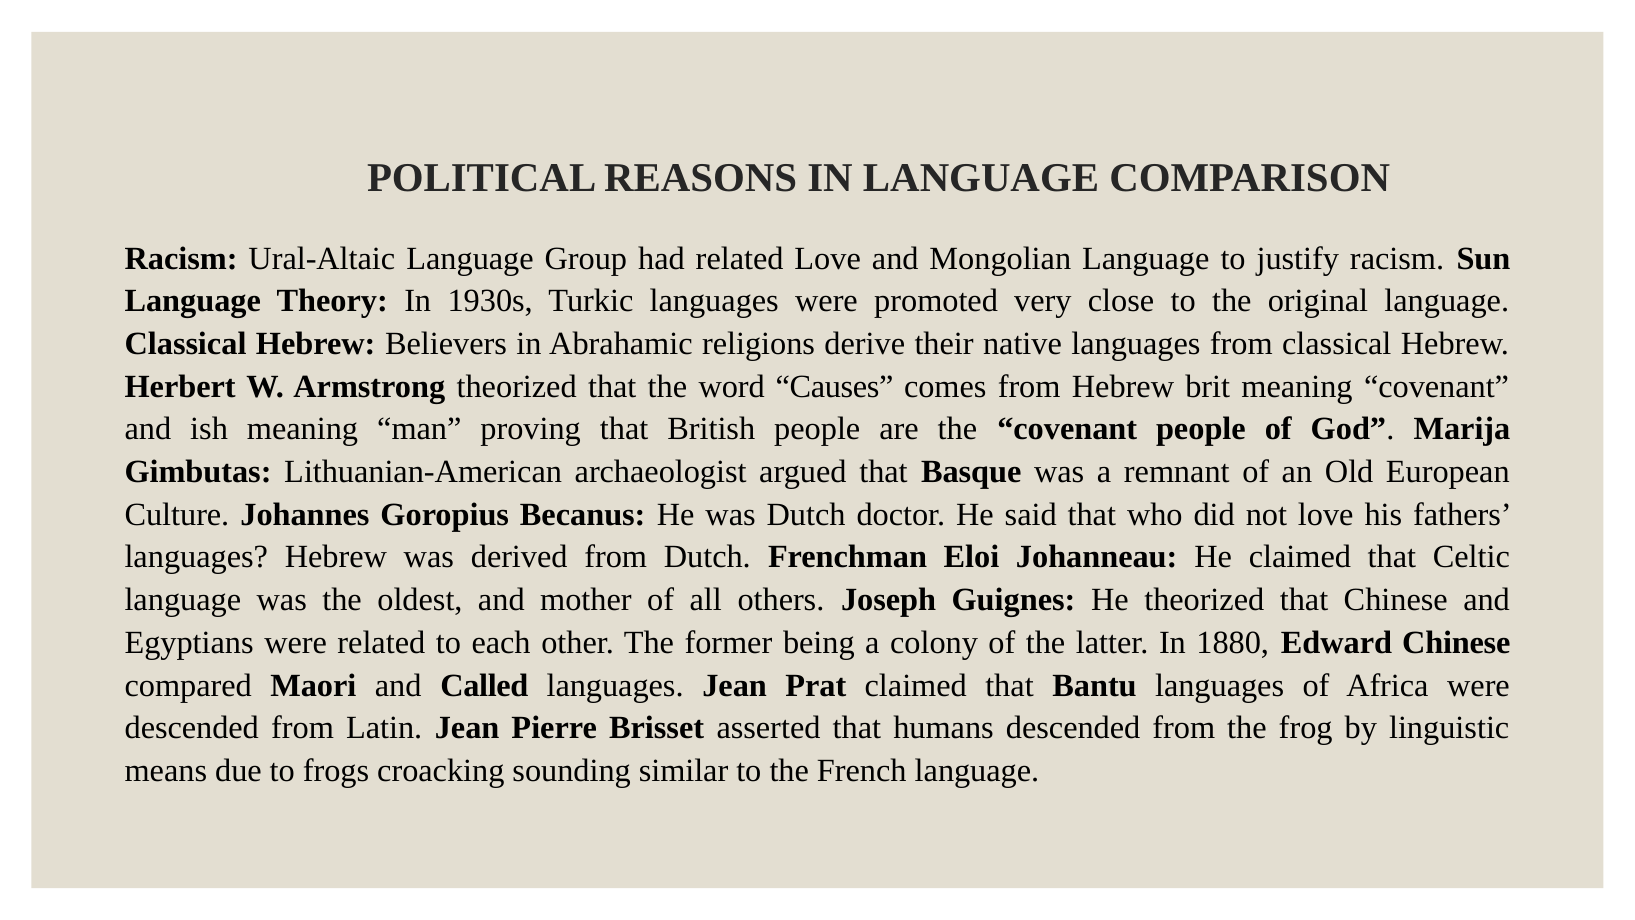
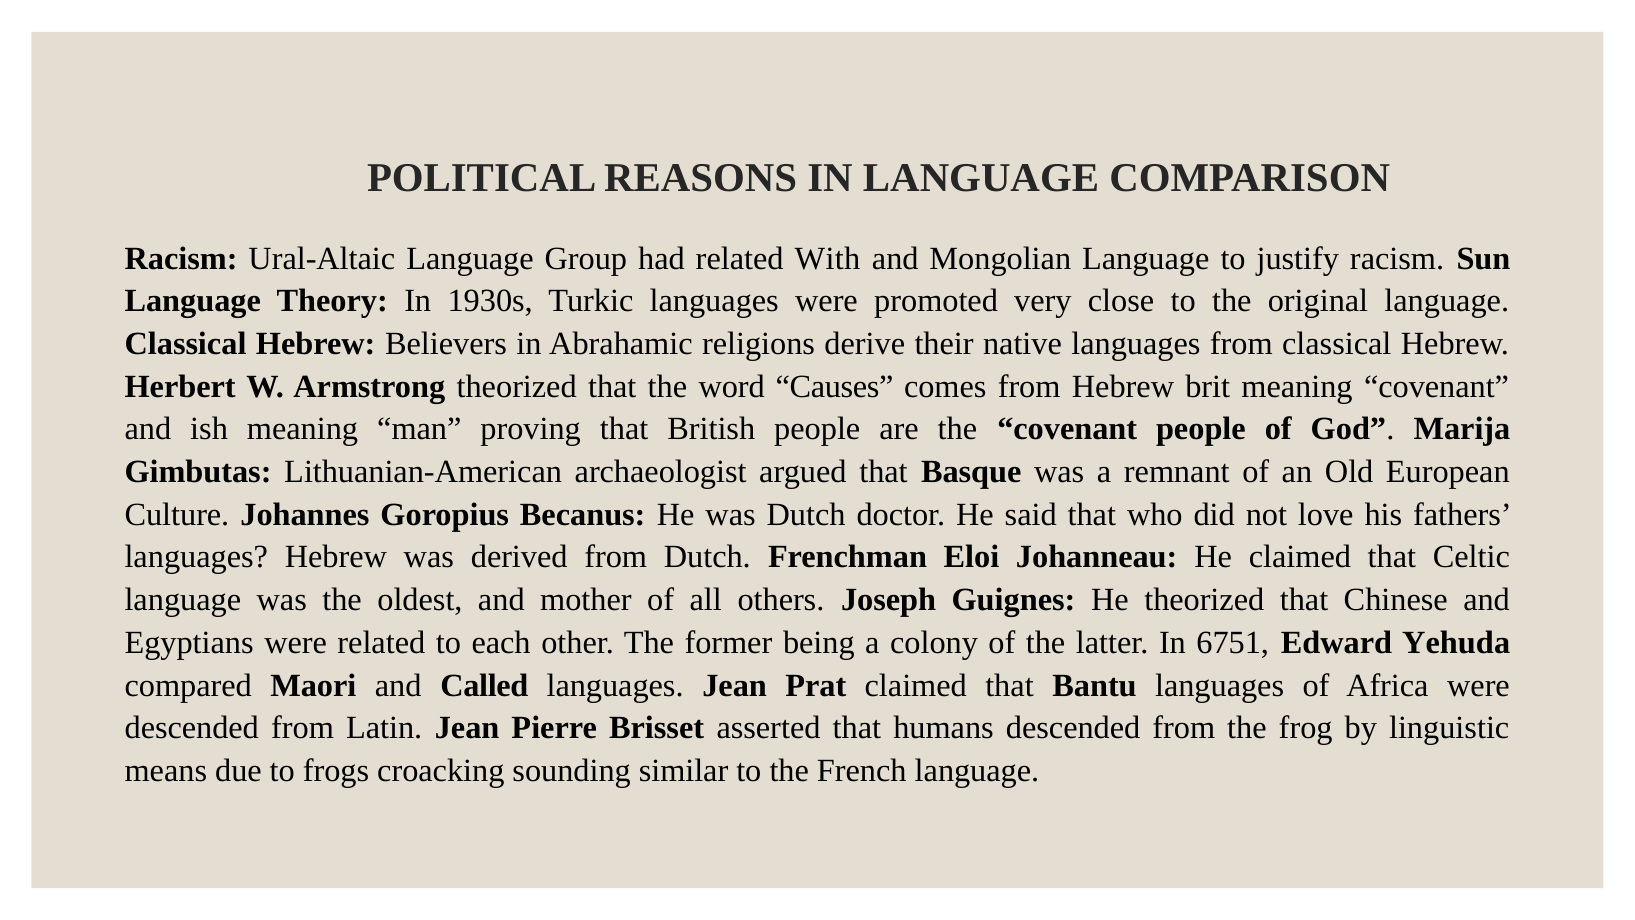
related Love: Love -> With (827, 258)
1880: 1880 -> 6751 (1233, 642)
Edward Chinese: Chinese -> Yehuda (1456, 642)
